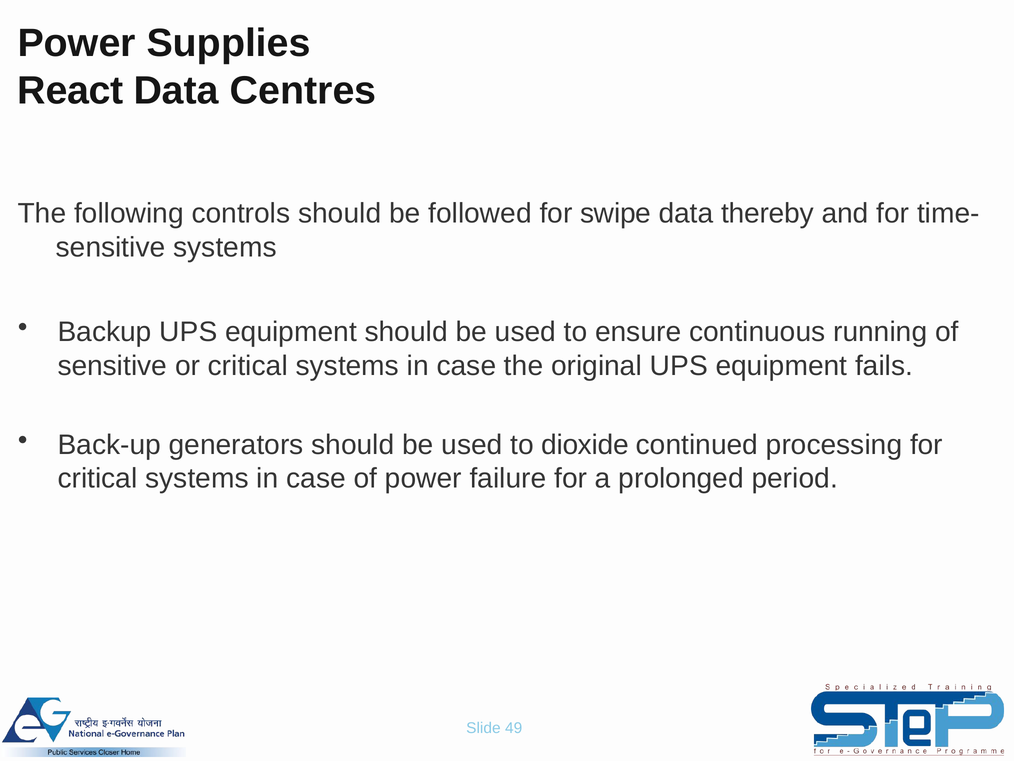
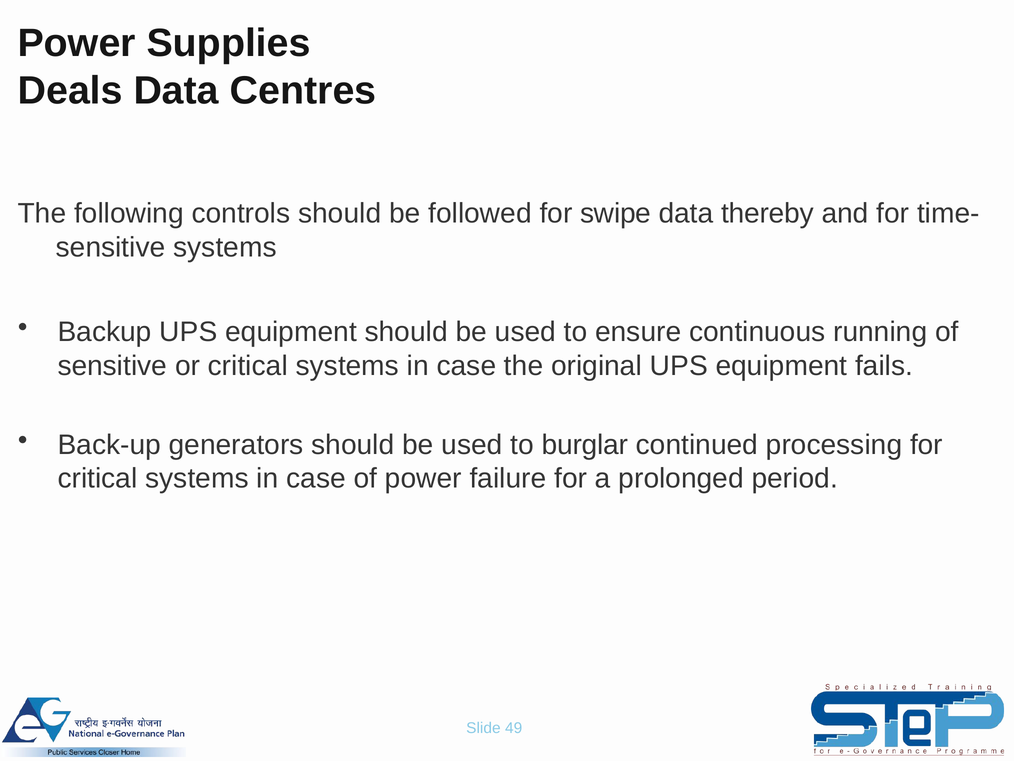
React: React -> Deals (70, 91)
dioxide: dioxide -> burglar (585, 445)
